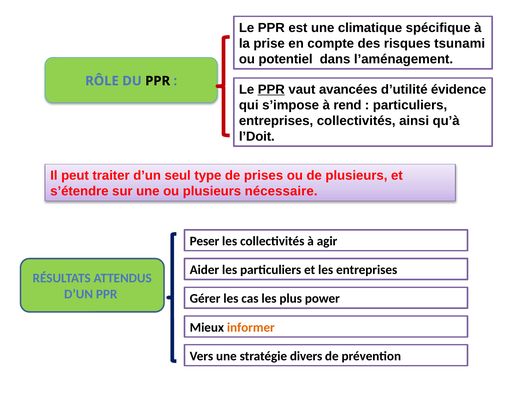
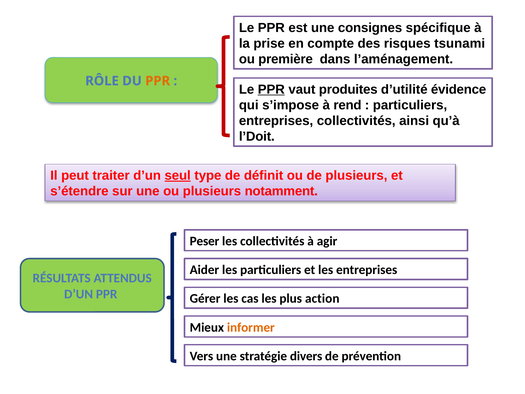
climatique: climatique -> consignes (370, 28)
potentiel: potentiel -> première (286, 59)
PPR colour: black -> orange (158, 81)
avancées: avancées -> produites (348, 89)
seul underline: none -> present (178, 175)
prises: prises -> définit (264, 175)
nécessaire: nécessaire -> notamment (281, 191)
power: power -> action (322, 298)
